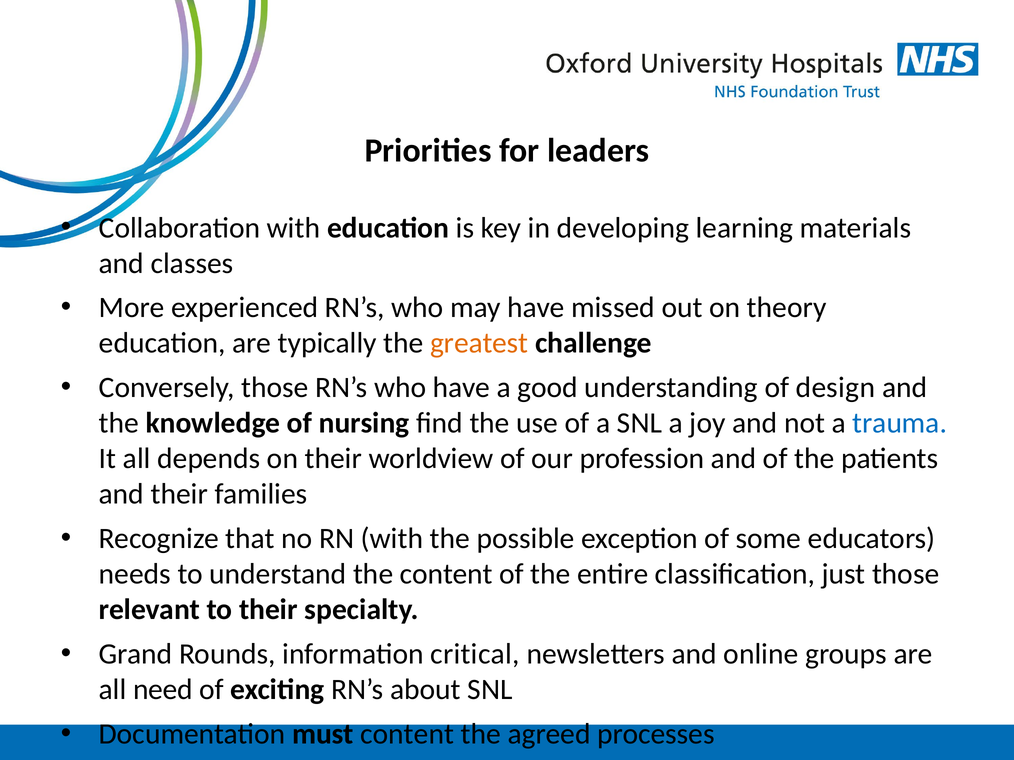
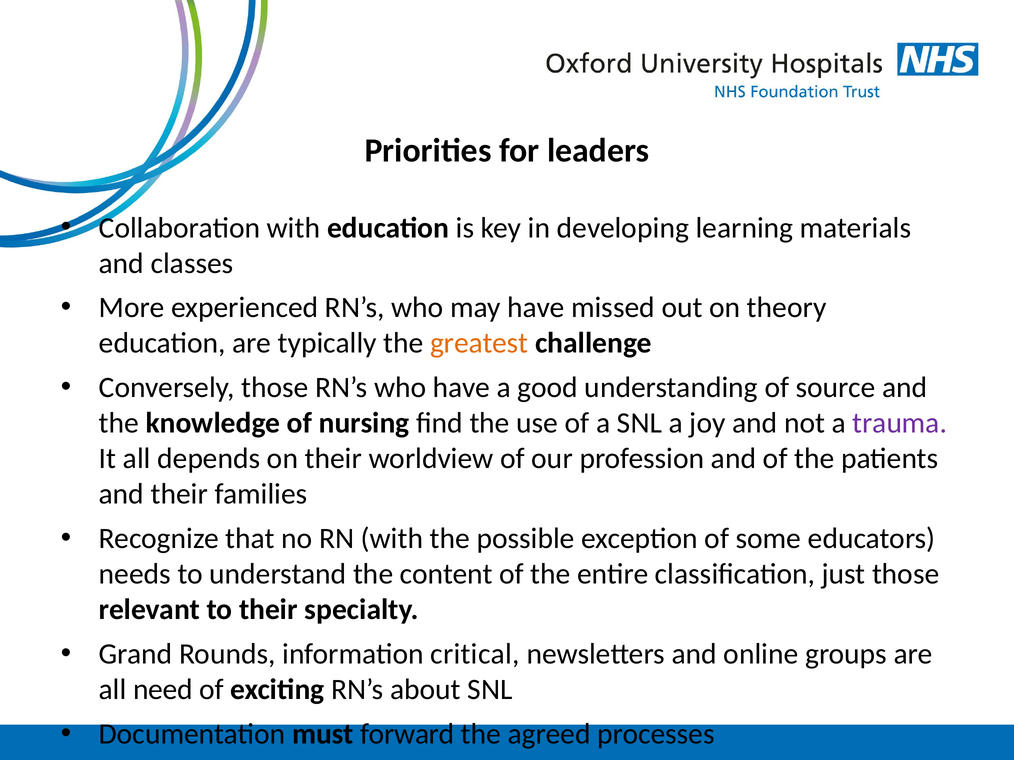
design: design -> source (836, 388)
trauma colour: blue -> purple (900, 423)
must content: content -> forward (407, 734)
